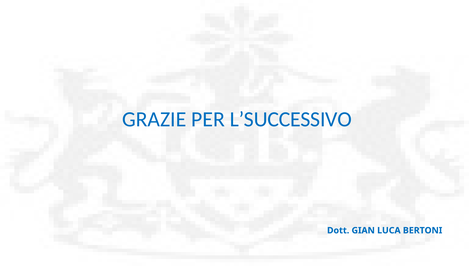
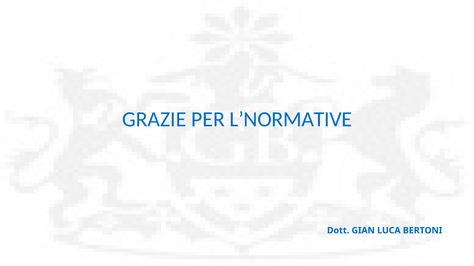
L’SUCCESSIVO: L’SUCCESSIVO -> L’NORMATIVE (291, 120)
